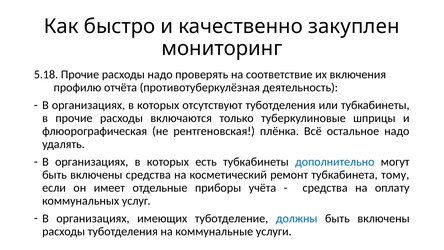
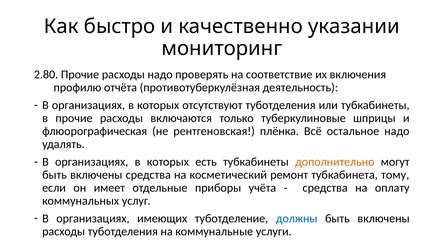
закуплен: закуплен -> указании (354, 26)
5.18: 5.18 -> 2.80 (46, 75)
дополнительно colour: blue -> orange (335, 162)
